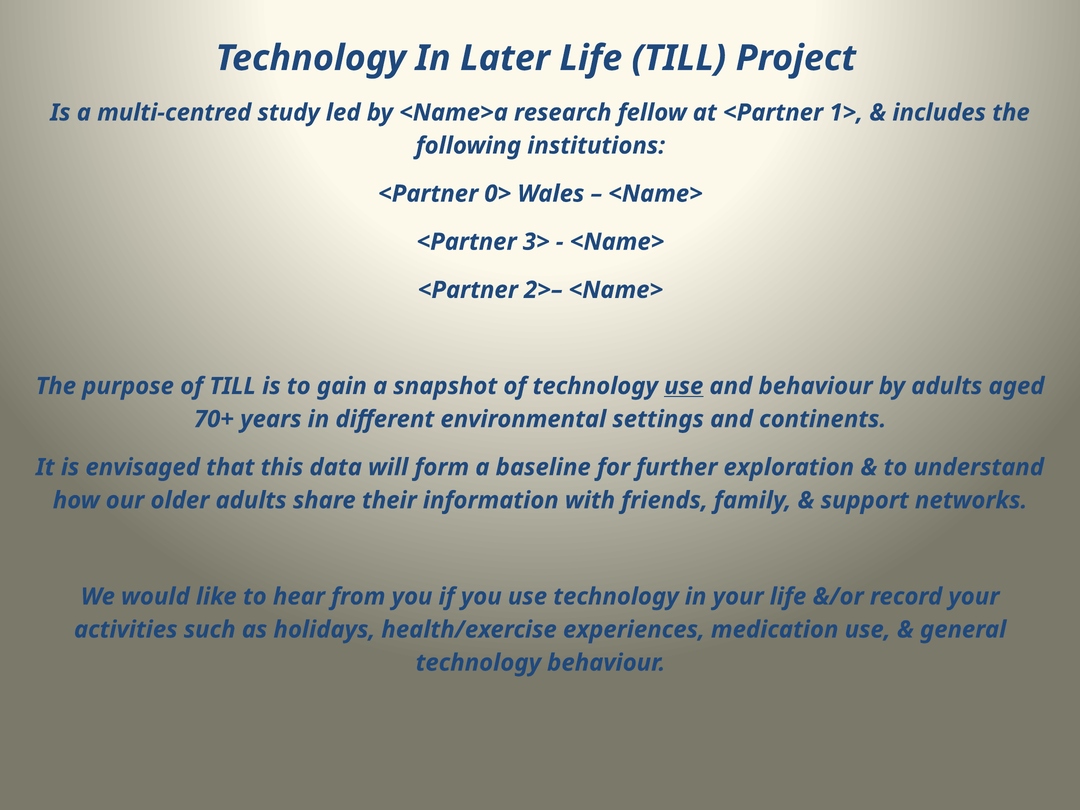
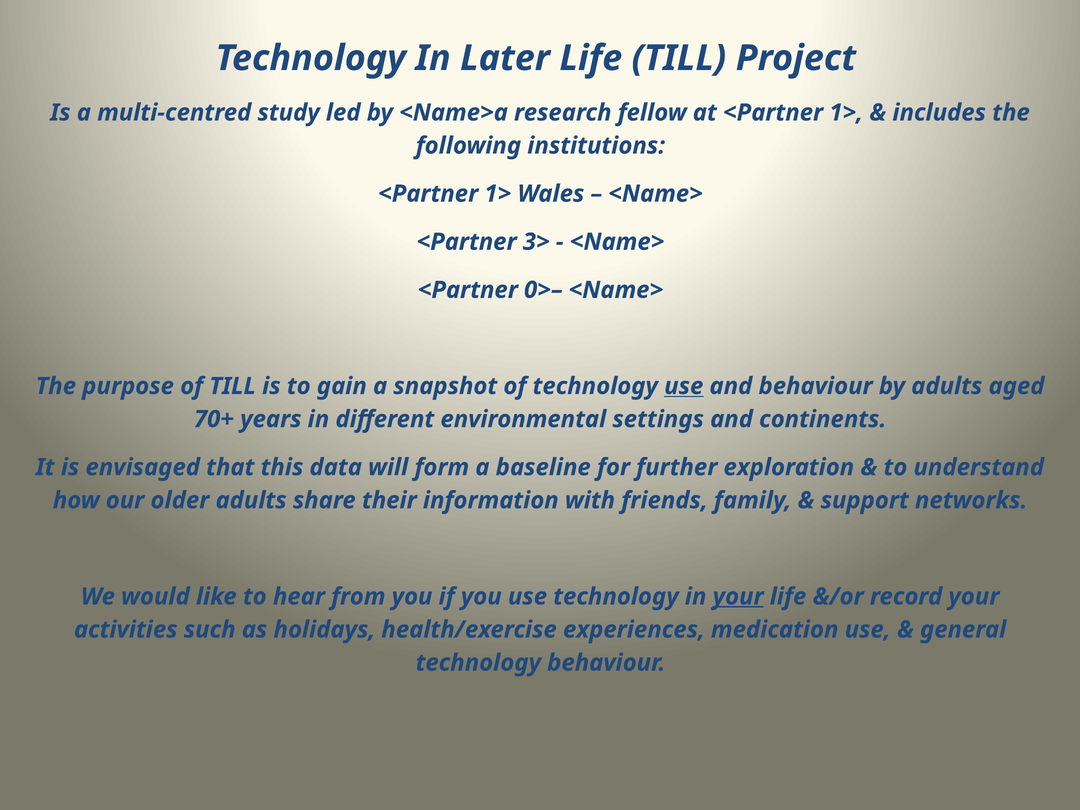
0>: 0> -> 1> (498, 194)
2>–: 2>– -> 0>– (543, 290)
your underline: none -> present (738, 597)
